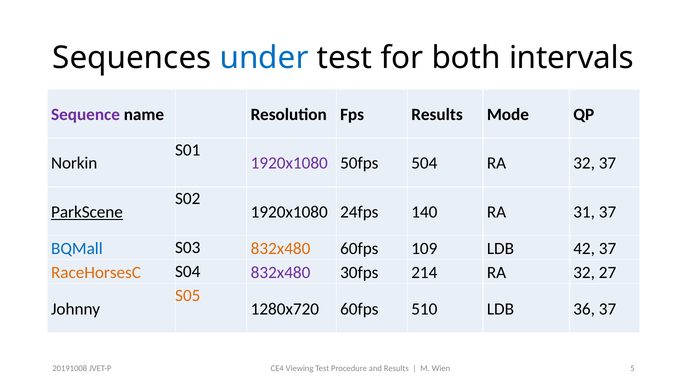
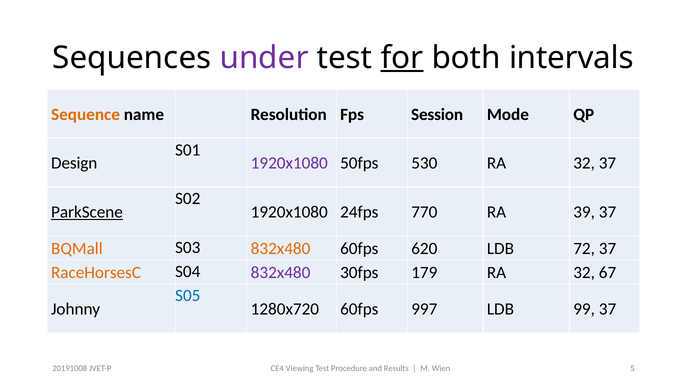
under colour: blue -> purple (264, 58)
for underline: none -> present (402, 58)
Sequence colour: purple -> orange (85, 114)
Fps Results: Results -> Session (437, 114)
Norkin: Norkin -> Design (74, 163)
504: 504 -> 530 (424, 163)
140: 140 -> 770 (424, 212)
31: 31 -> 39 (584, 212)
BQMall colour: blue -> orange (77, 249)
109: 109 -> 620 (424, 249)
42: 42 -> 72 (584, 249)
214: 214 -> 179 (424, 273)
27: 27 -> 67 (607, 273)
S05 colour: orange -> blue (188, 296)
510: 510 -> 997 (424, 309)
36: 36 -> 99 (584, 309)
